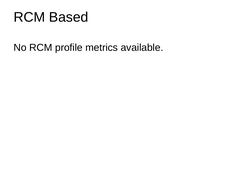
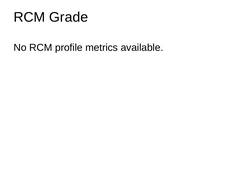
Based: Based -> Grade (69, 17)
